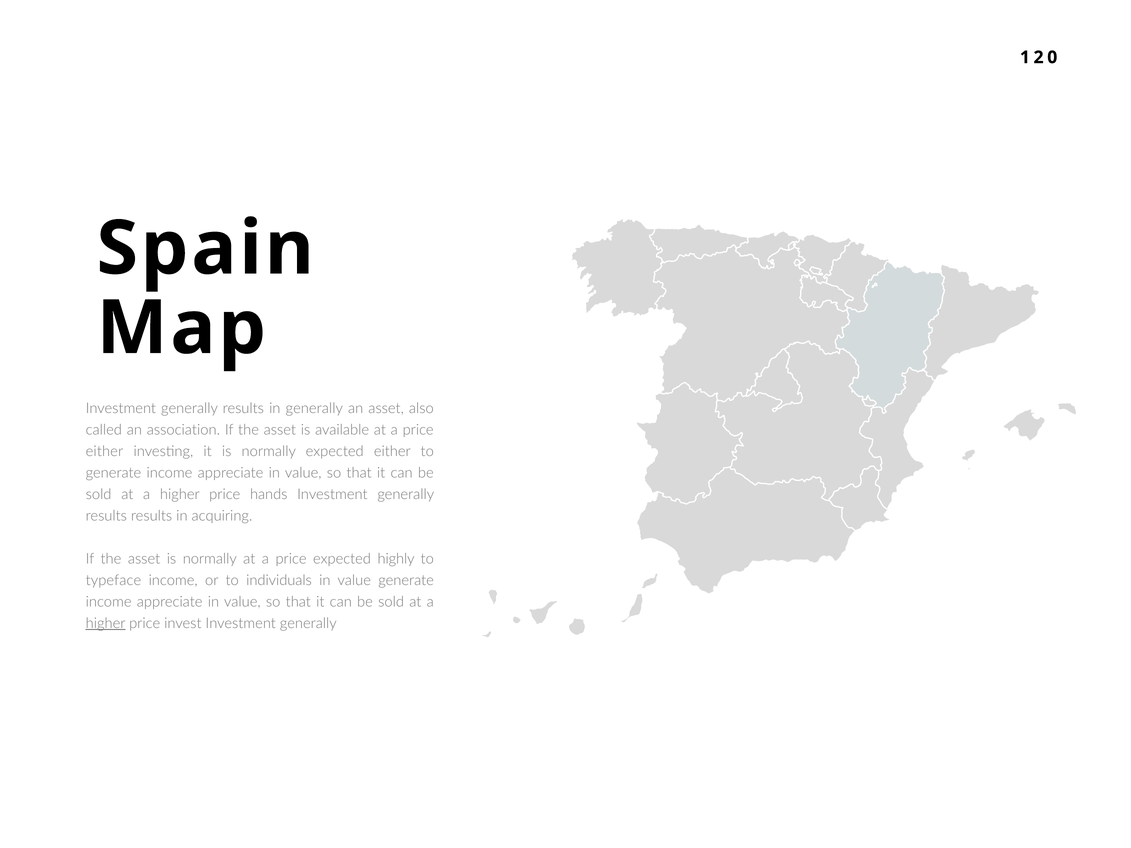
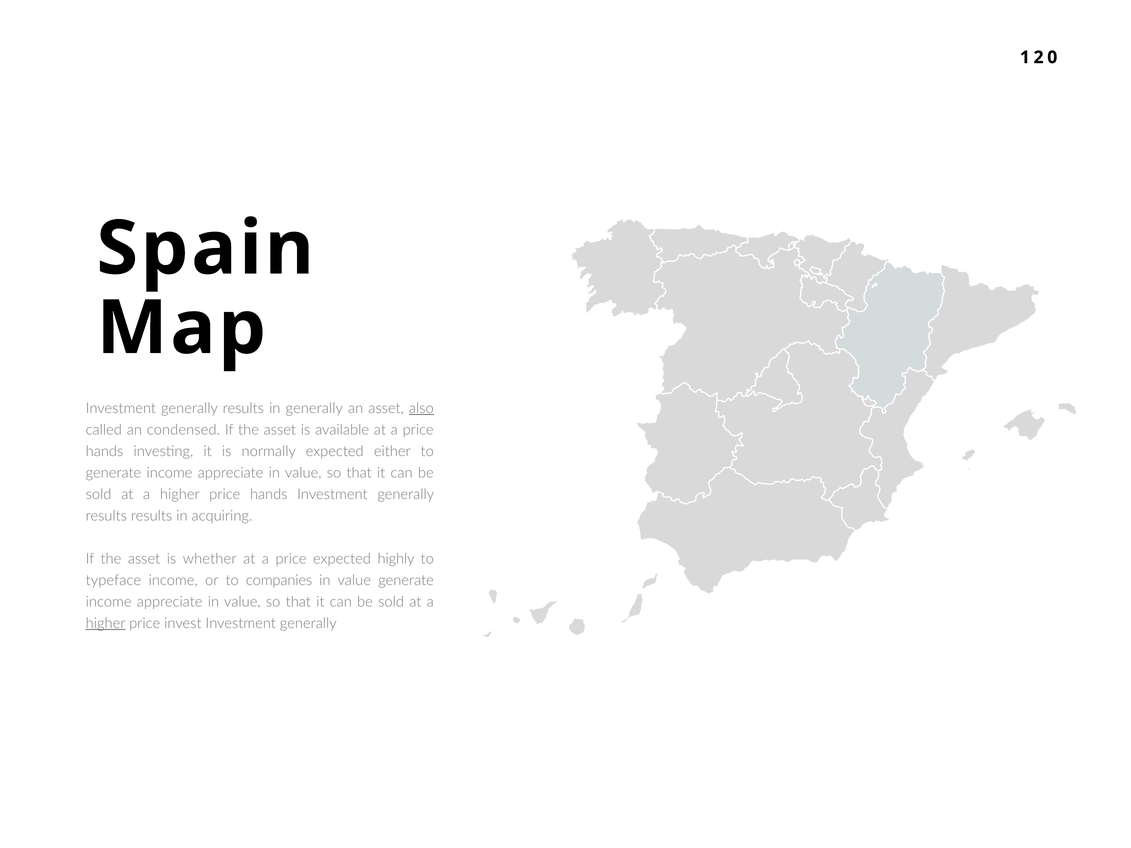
also underline: none -> present (421, 408)
association: association -> condensed (183, 430)
either: either -> hands (105, 451)
asset is normally: normally -> whether (210, 559)
individuals: individuals -> companies (279, 580)
